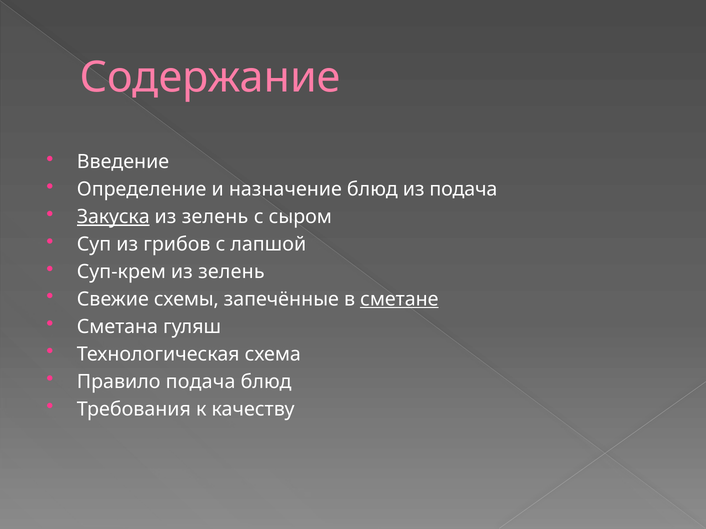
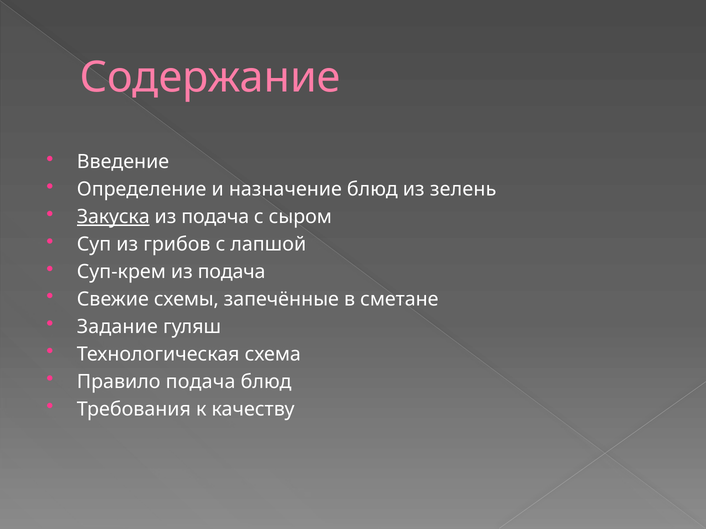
из подача: подача -> зелень (463, 190)
зелень: зелень -> подача (215, 217)
Суп-крем из зелень: зелень -> подача (232, 272)
сметане underline: present -> none (399, 299)
Сметана: Сметана -> Задание (117, 327)
